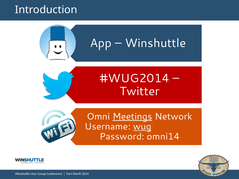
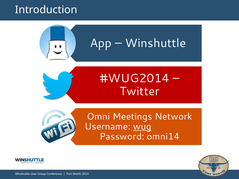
Meetings underline: present -> none (132, 117)
